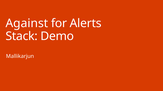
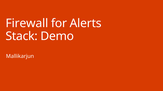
Against: Against -> Firewall (27, 23)
